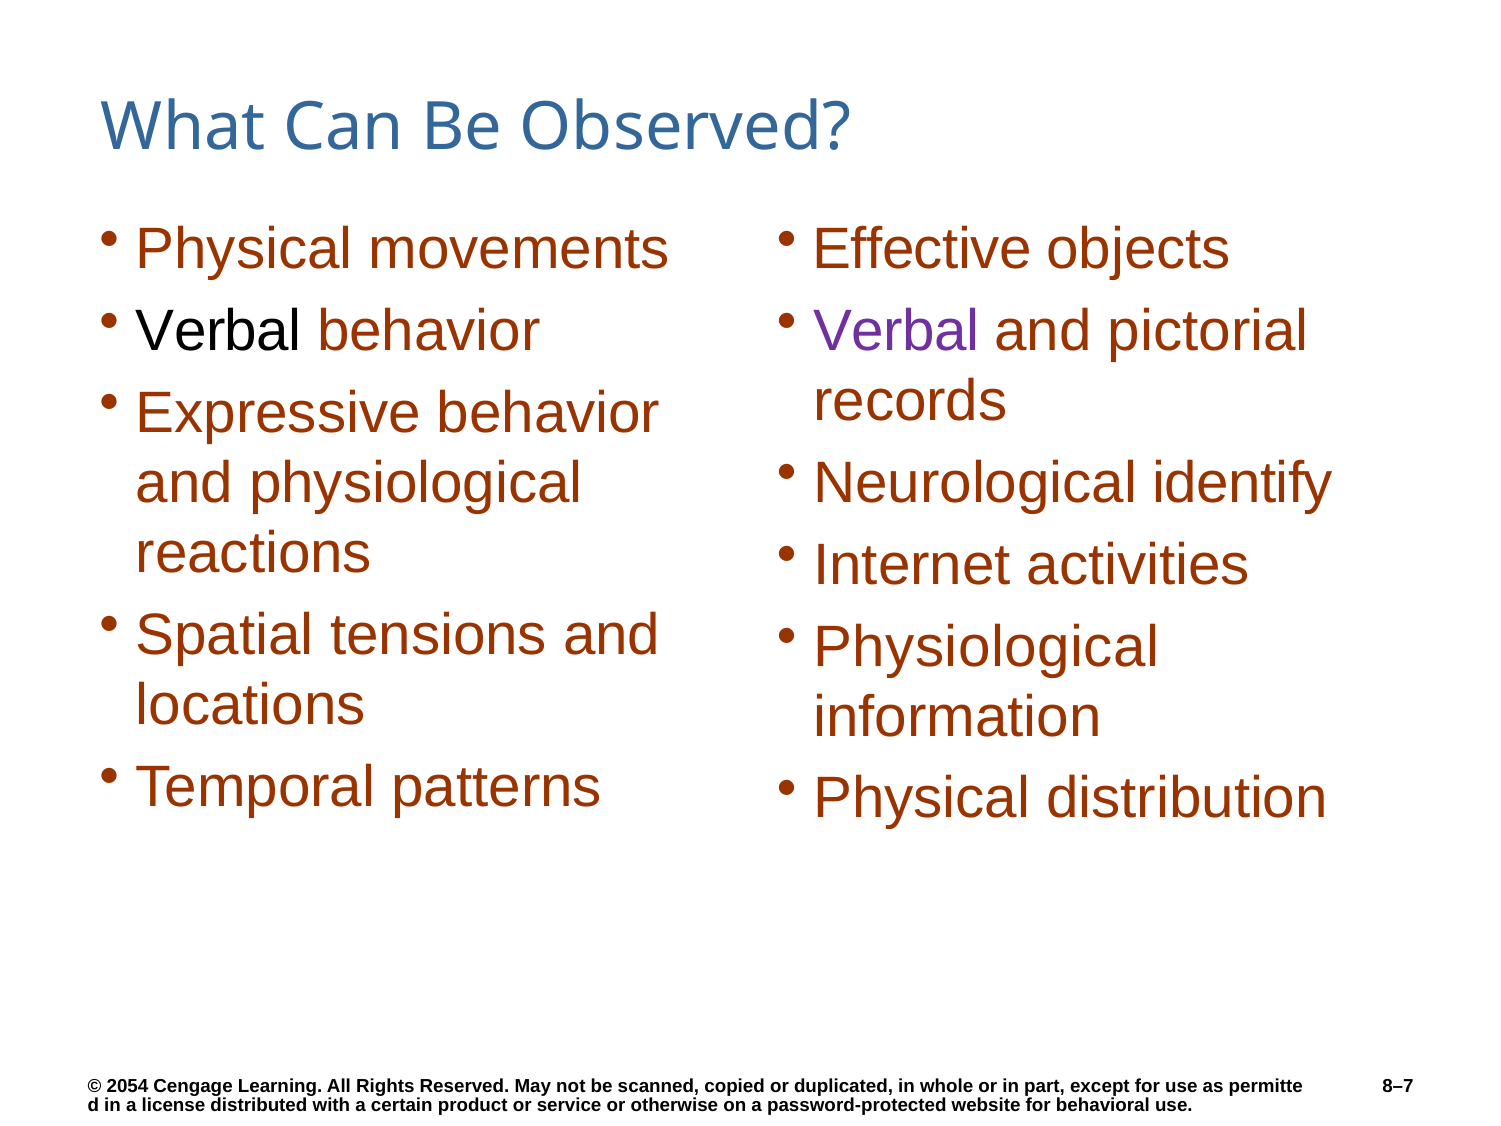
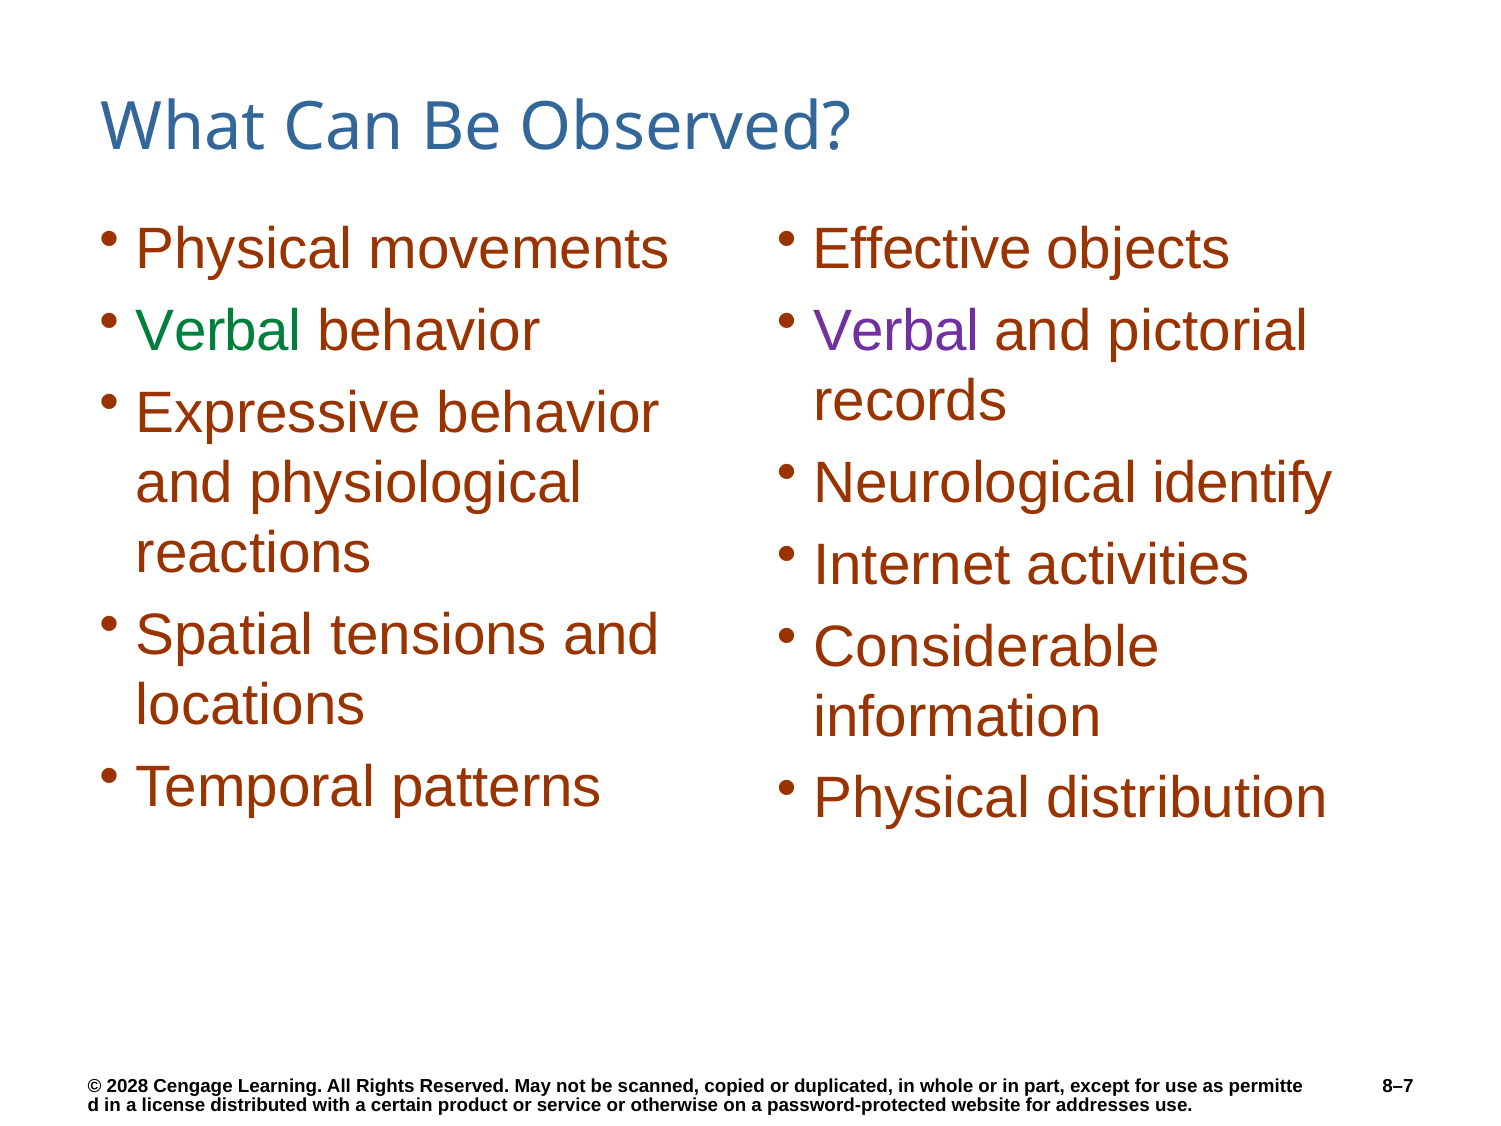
Verbal colour: black -> green (219, 331)
Physiological: Physiological -> Considerable (987, 647)
2054: 2054 -> 2028 (127, 1086)
behavioral: behavioral -> addresses (1103, 1105)
